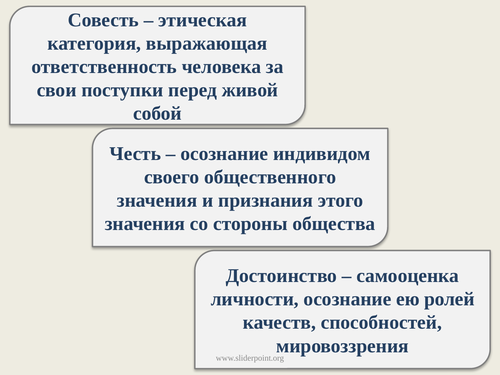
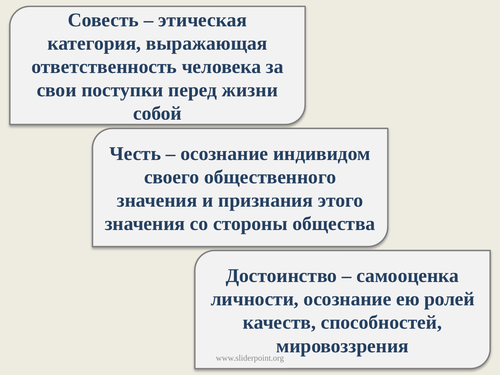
живой: живой -> жизни (250, 90)
